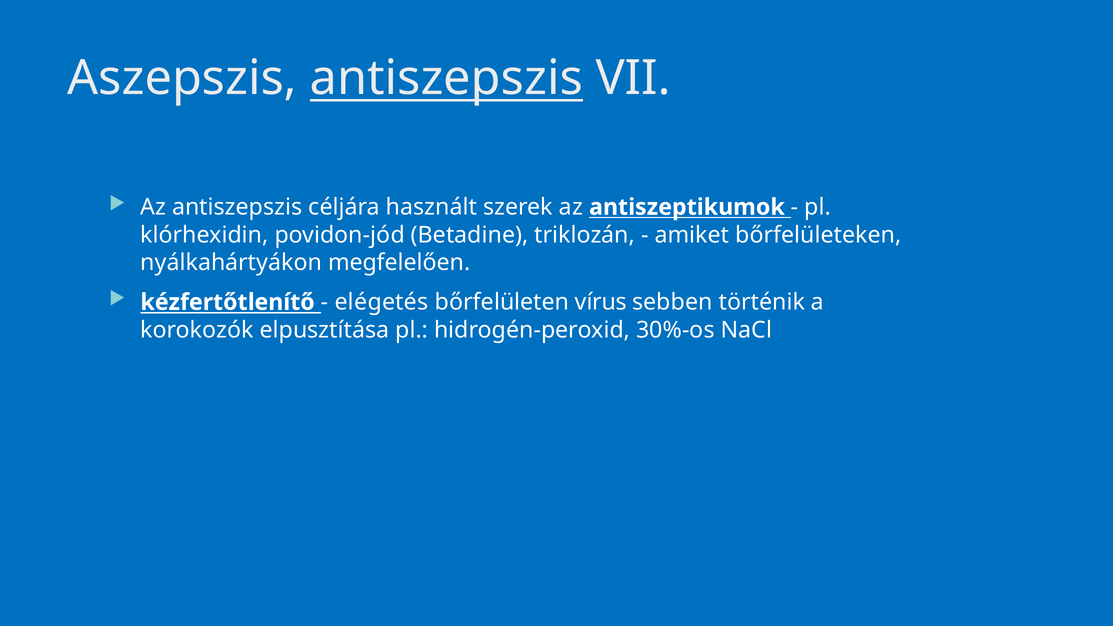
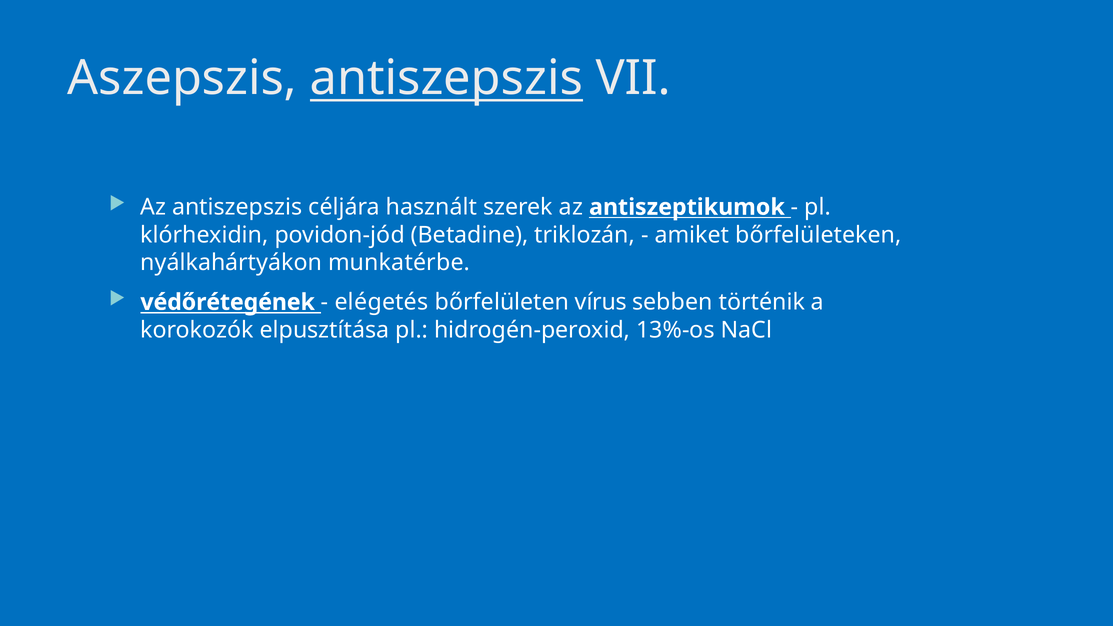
megfelelően: megfelelően -> munkatérbe (399, 263)
kézfertőtlenítő: kézfertőtlenítő -> védőrétegének (228, 302)
30%-os: 30%-os -> 13%-os (675, 330)
